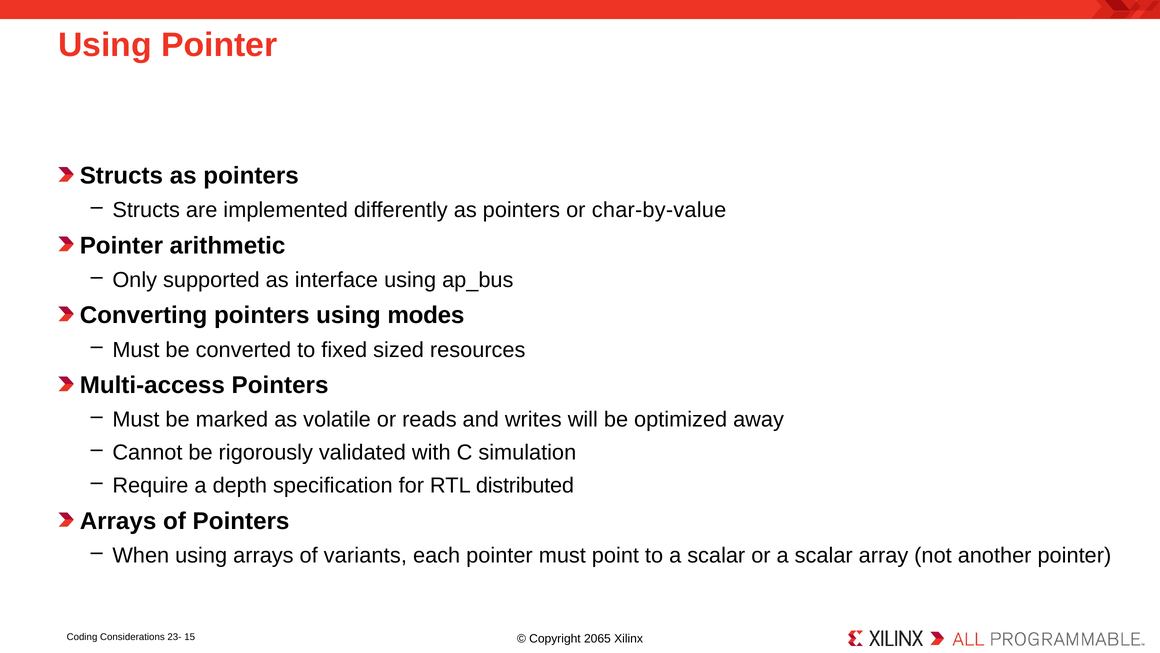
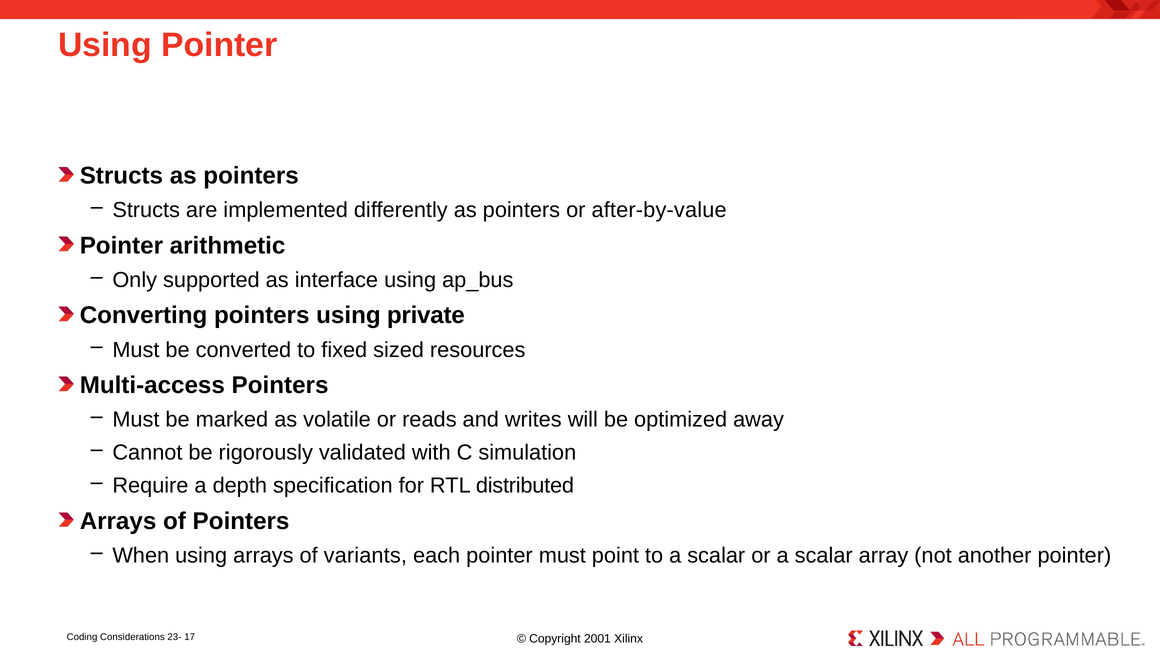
char-by-value: char-by-value -> after-by-value (659, 210)
modes: modes -> private (426, 315)
15: 15 -> 17 (190, 637)
2065: 2065 -> 2001 (597, 639)
